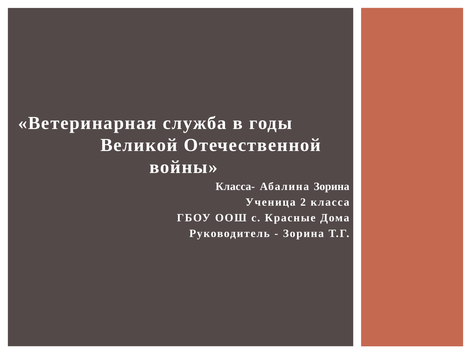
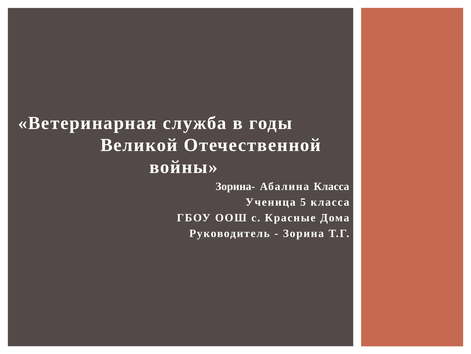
Класса-: Класса- -> Зорина- (235, 186)
Абалина Зорина: Зорина -> Класса (332, 186)
2: 2 -> 5 (303, 202)
